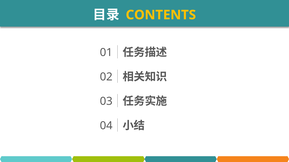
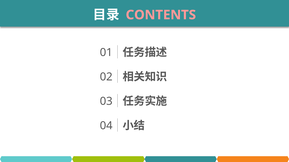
CONTENTS colour: yellow -> pink (161, 15)
